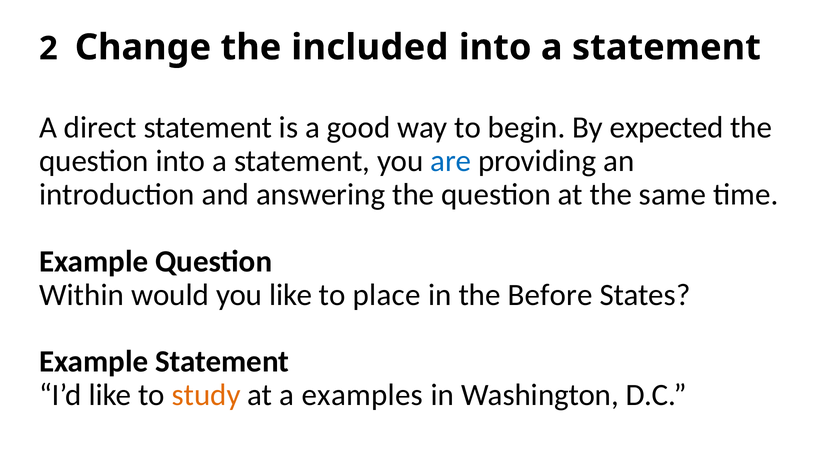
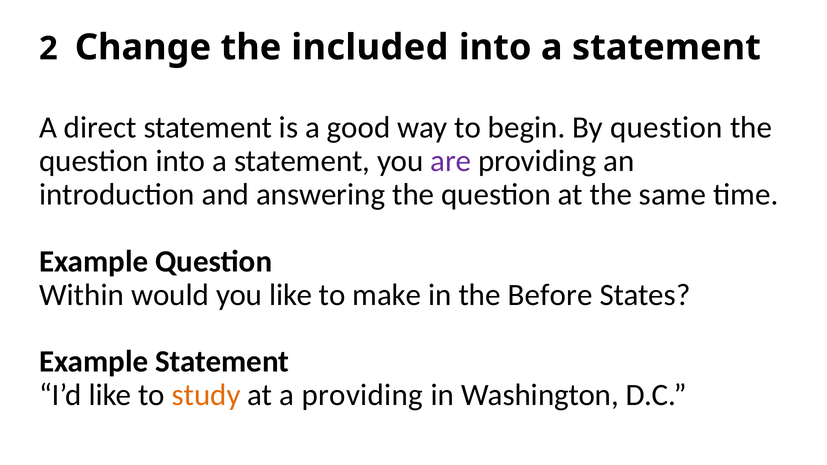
By expected: expected -> question (666, 127)
are colour: blue -> purple (451, 161)
place: place -> make (387, 295)
a examples: examples -> providing (362, 395)
